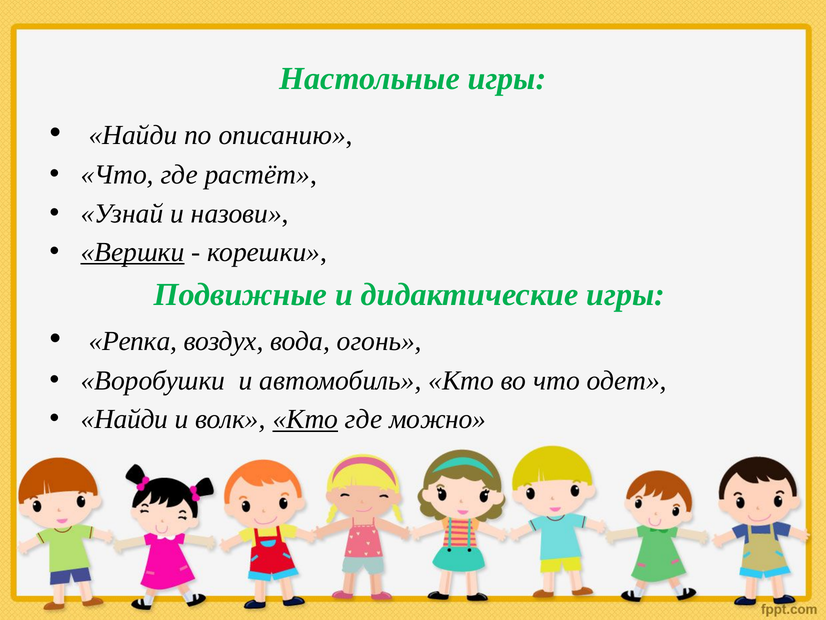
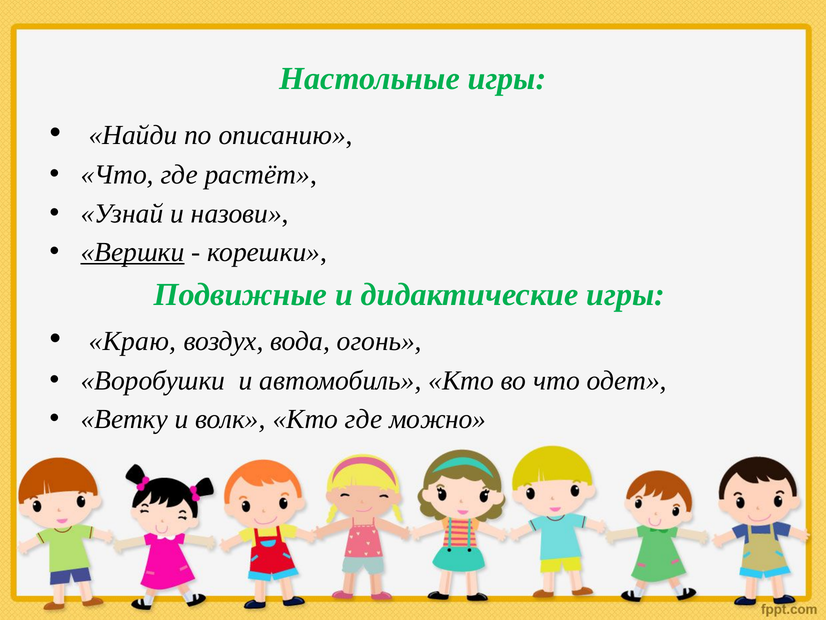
Репка: Репка -> Краю (132, 341)
Найди: Найди -> Ветку (124, 419)
Кто underline: present -> none (305, 419)
